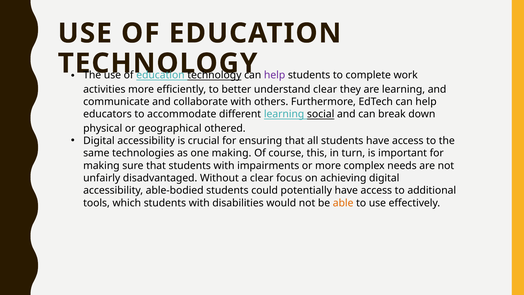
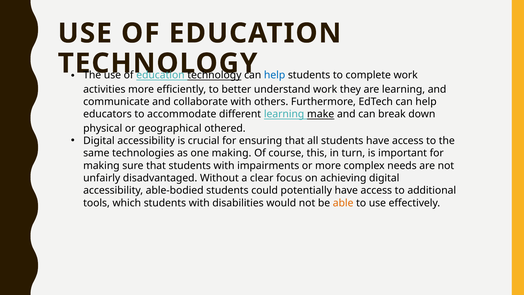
help colour: purple -> blue (275, 75)
understand clear: clear -> work (325, 89)
social: social -> make (321, 114)
